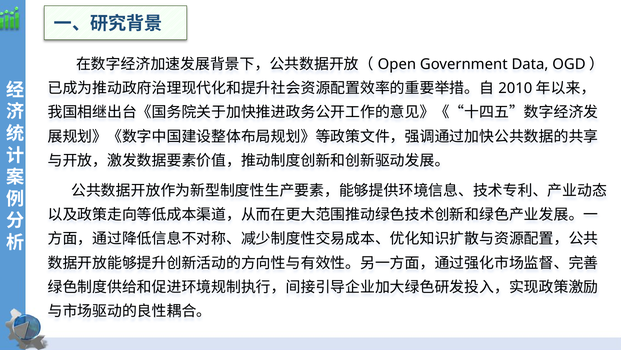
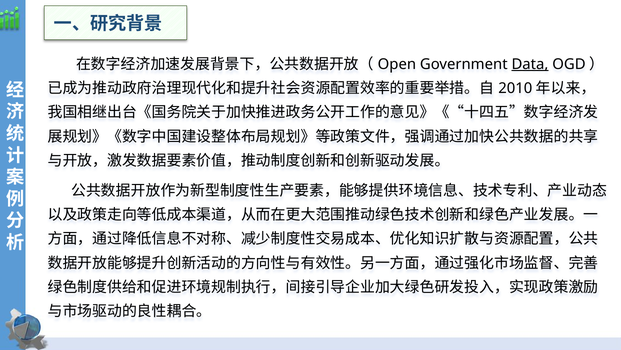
Data underline: none -> present (530, 64)
